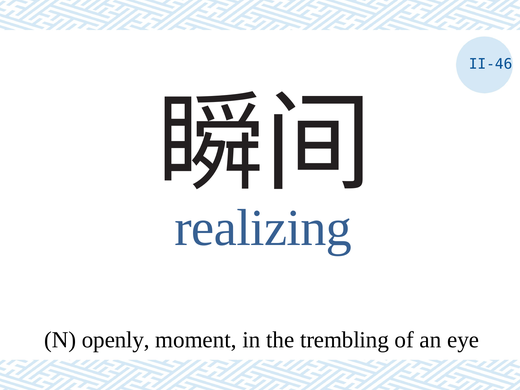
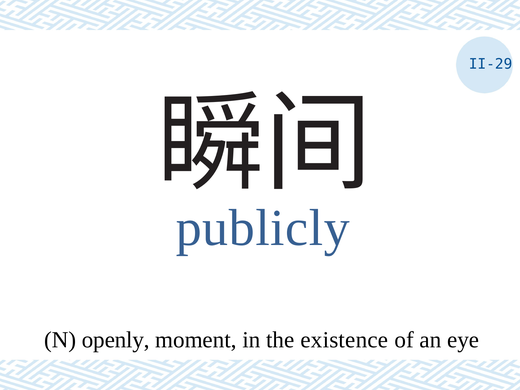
II-46: II-46 -> II-29 (491, 64)
realizing: realizing -> publicly (263, 228)
trembling: trembling -> existence (344, 340)
